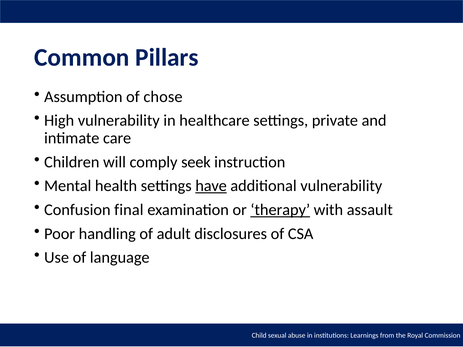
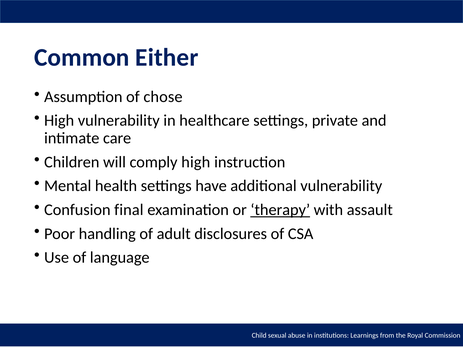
Pillars: Pillars -> Either (167, 58)
comply seek: seek -> high (196, 162)
have underline: present -> none (211, 186)
